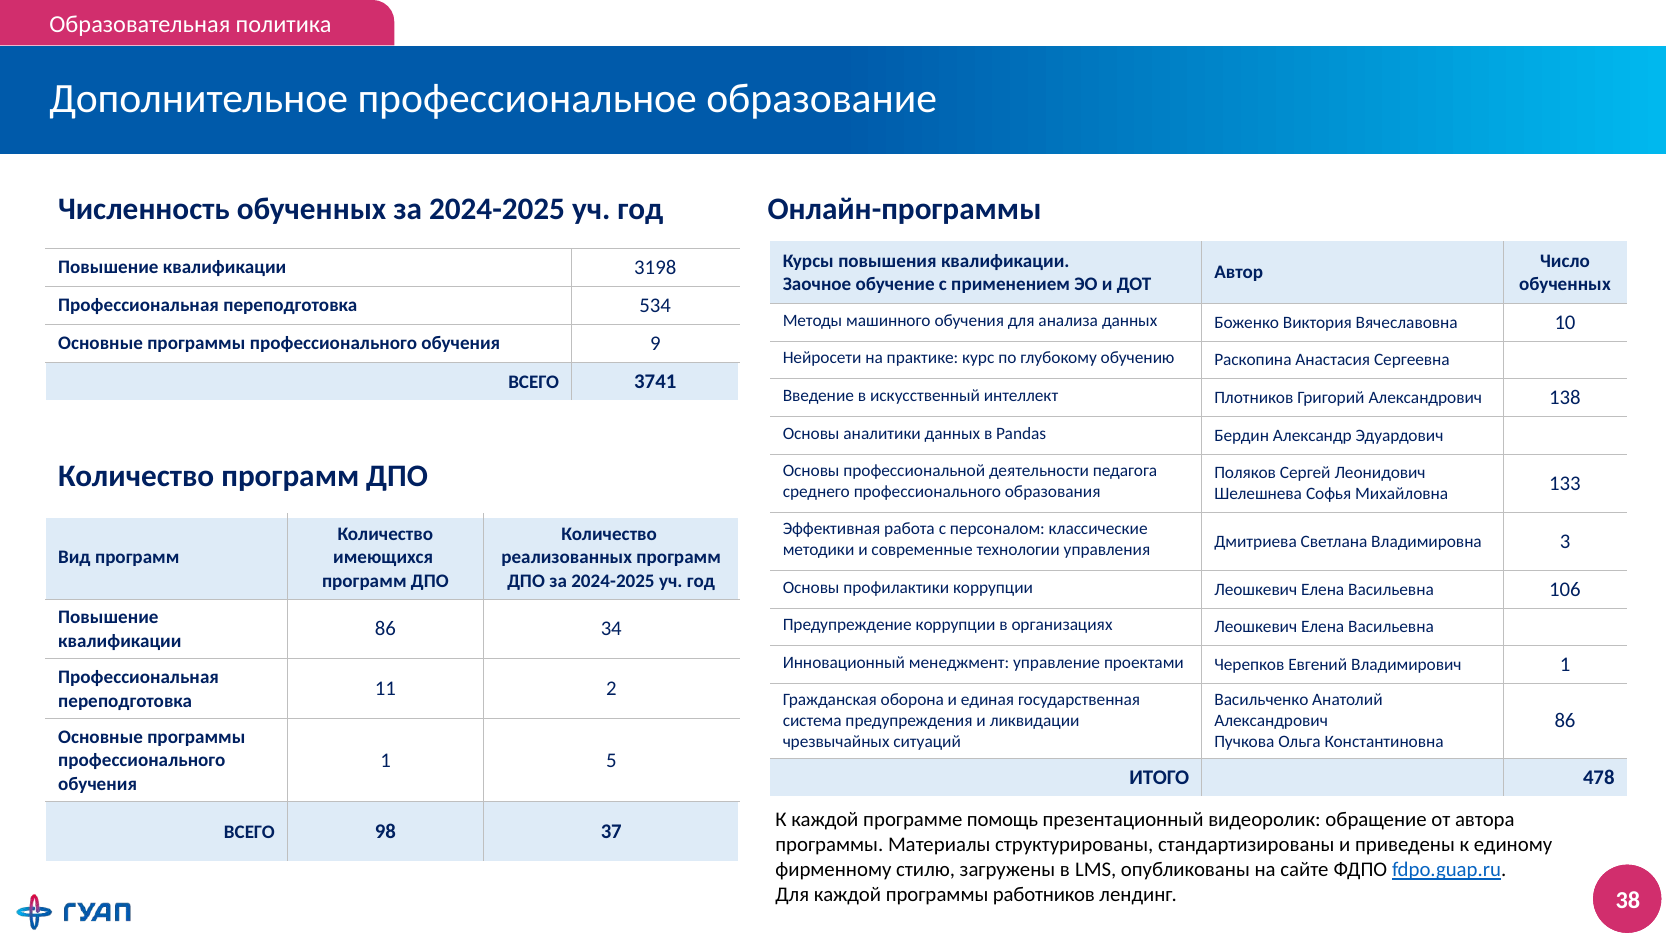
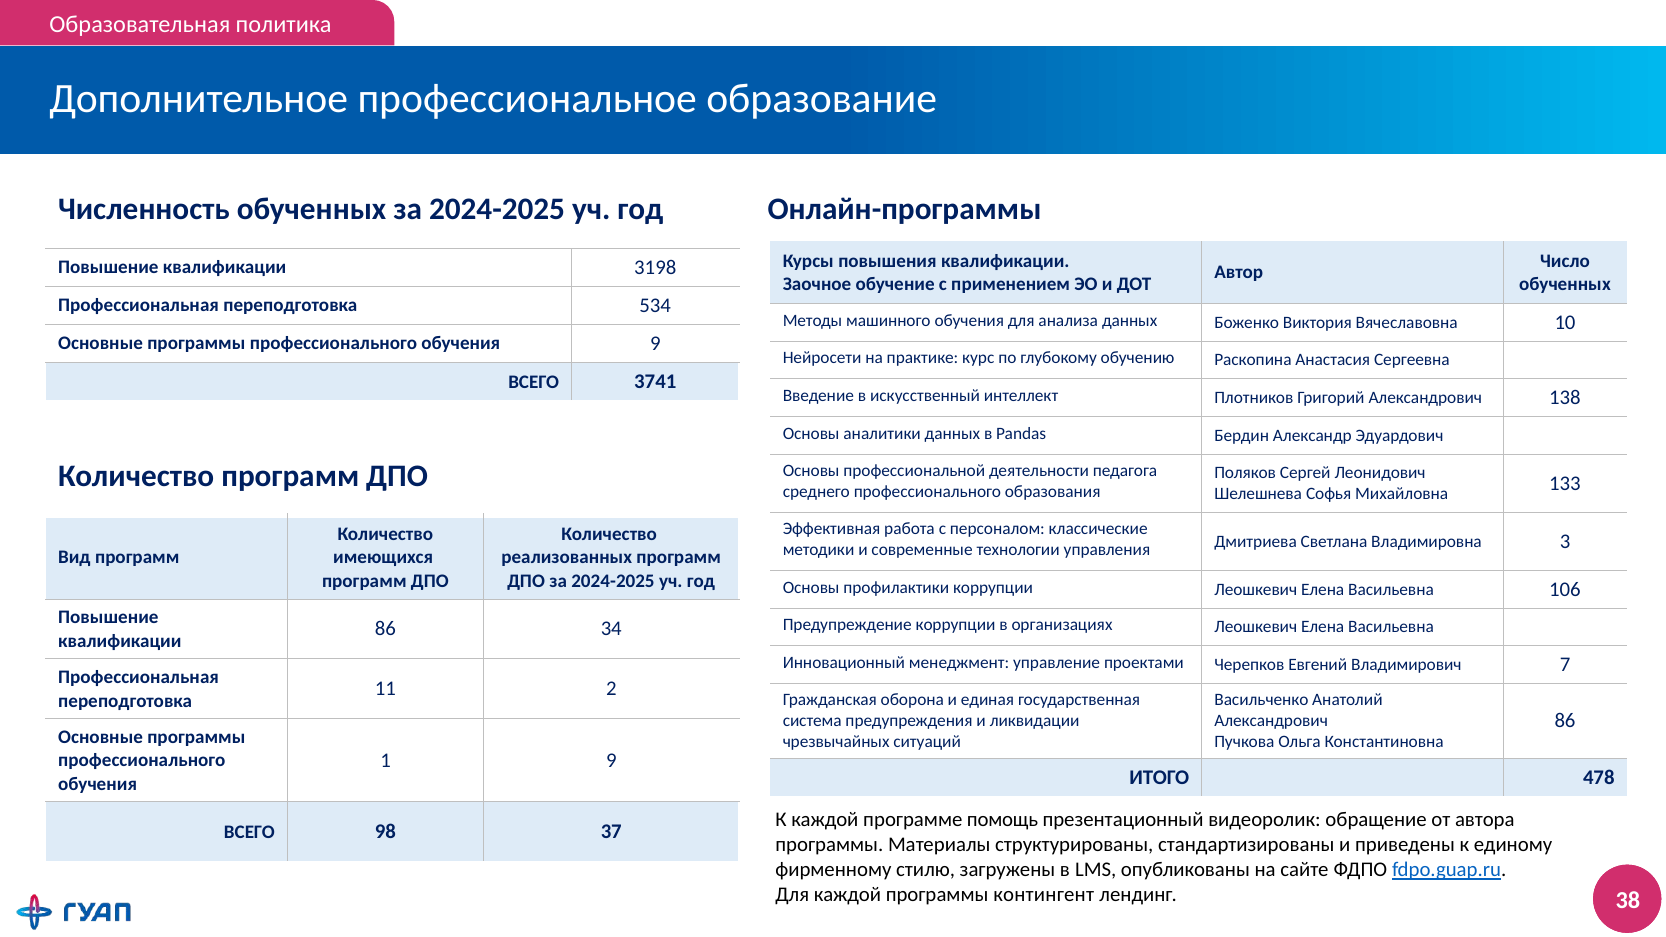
Владимирович 1: 1 -> 7 (1565, 665)
1 5: 5 -> 9 (611, 760)
работников: работников -> контингент (1044, 895)
